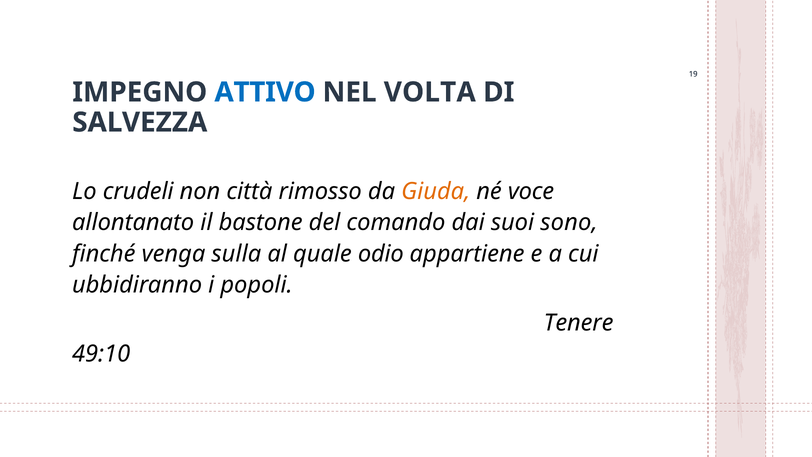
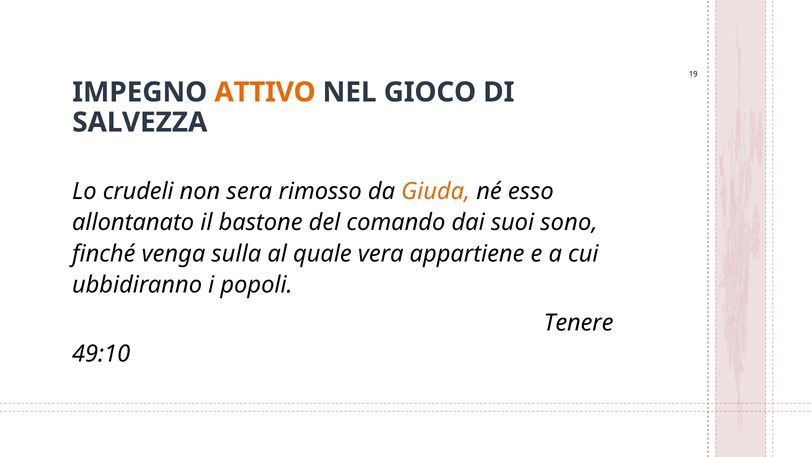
ATTIVO colour: blue -> orange (265, 92)
VOLTA: VOLTA -> GIOCO (430, 92)
città: città -> sera (249, 191)
voce: voce -> esso (531, 191)
odio: odio -> vera (381, 254)
